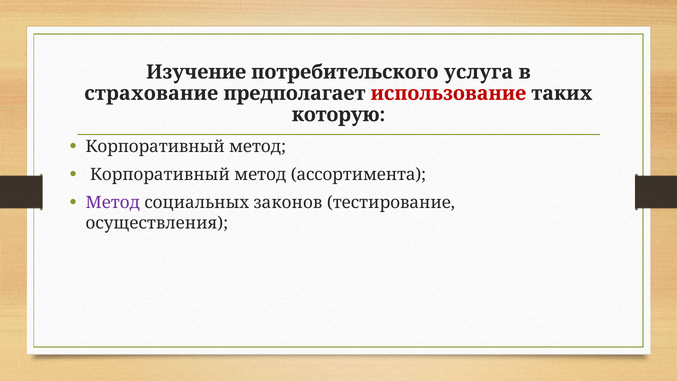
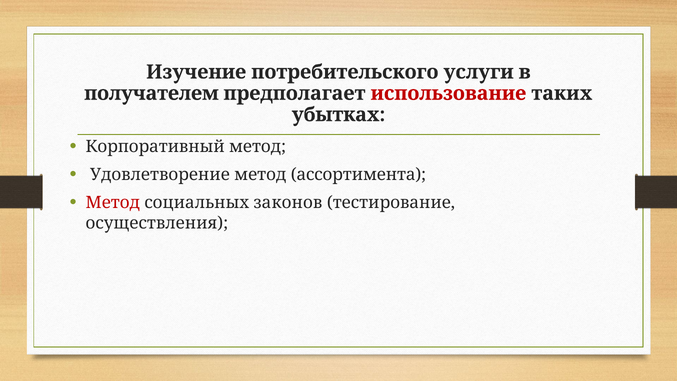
услуга: услуга -> услуги (479, 72)
страхование: страхование -> получателем (151, 93)
которую: которую -> убытках (339, 115)
Корпоративный: Корпоративный -> Удовлетворение (160, 175)
Метод colour: purple -> red (113, 203)
